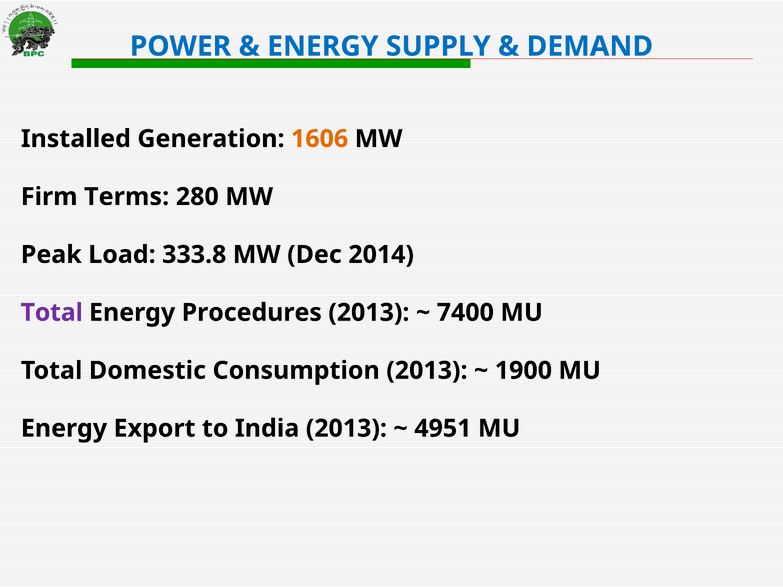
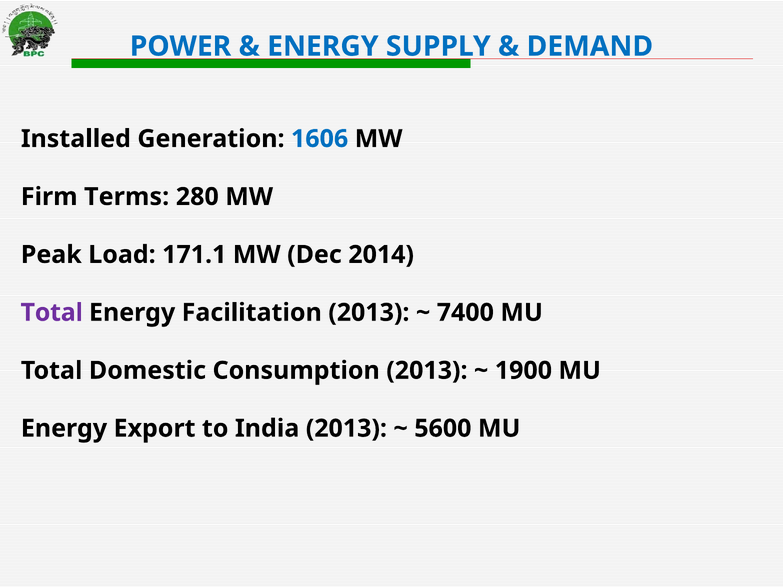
1606 colour: orange -> blue (320, 139)
333.8: 333.8 -> 171.1 (194, 255)
Procedures: Procedures -> Facilitation (252, 313)
4951: 4951 -> 5600 (443, 429)
